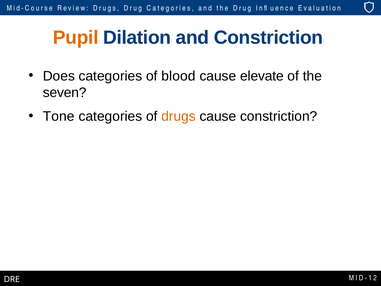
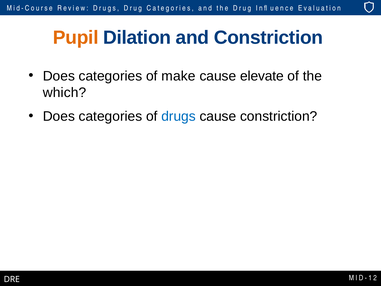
blood: blood -> make (178, 76)
seven: seven -> which (65, 92)
Tone: Tone -> Does (59, 116)
drugs colour: orange -> blue (179, 116)
